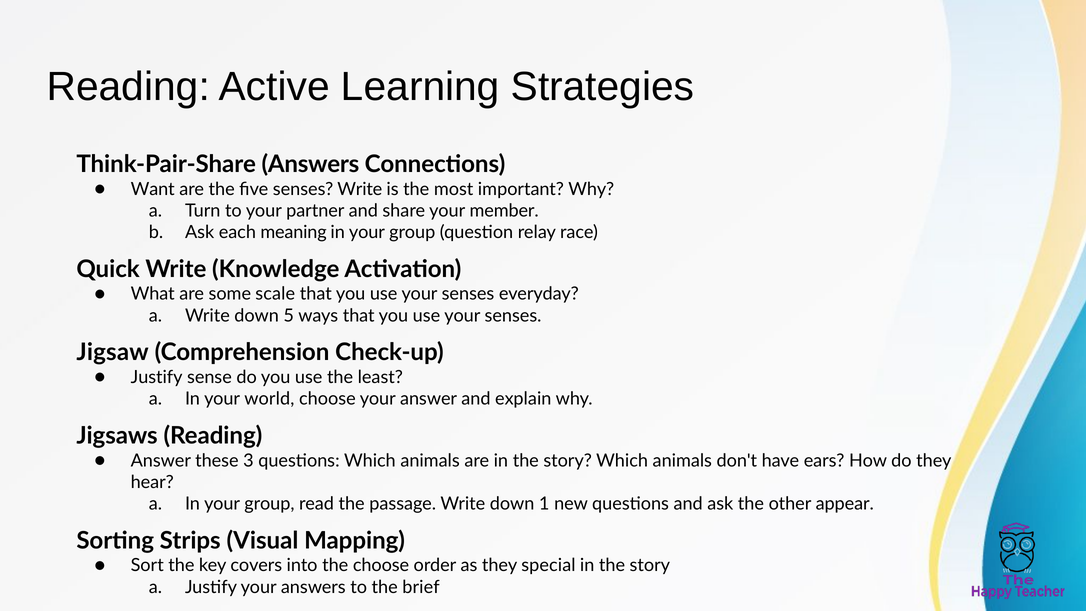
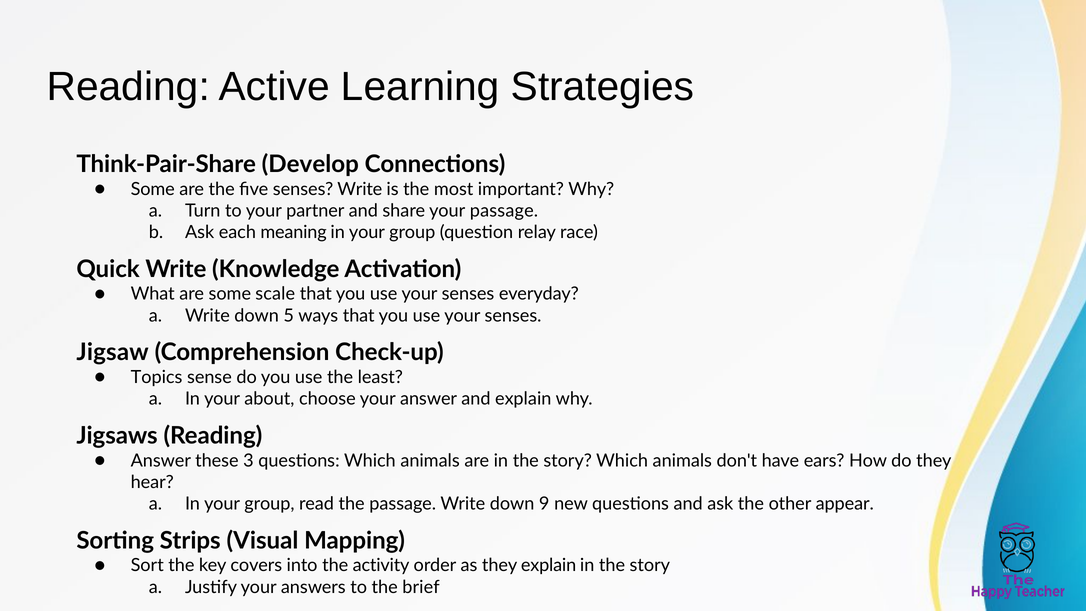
Think-Pair-Share Answers: Answers -> Develop (310, 164)
Want: Want -> Some (153, 189)
your member: member -> passage (504, 211)
Justify: Justify -> Topics (157, 377)
world: world -> about (269, 399)
1: 1 -> 9 (544, 504)
the choose: choose -> activity (381, 565)
they special: special -> explain (549, 565)
